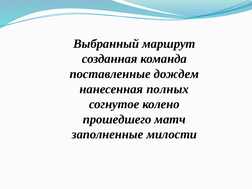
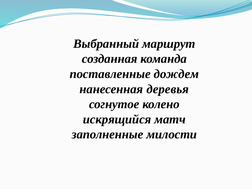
полных: полных -> деревья (168, 89)
прошедшего: прошедшего -> искрящийся (117, 119)
